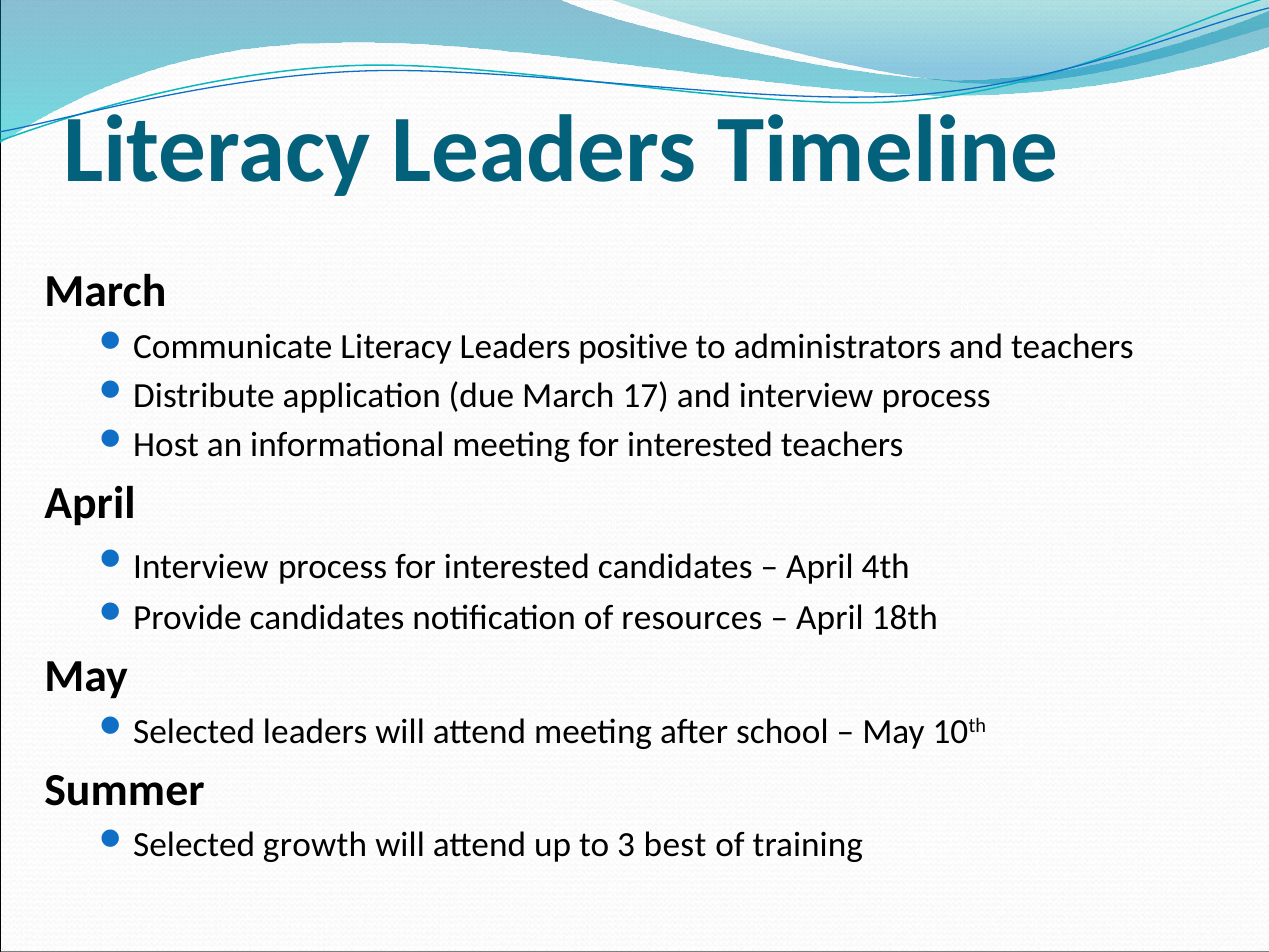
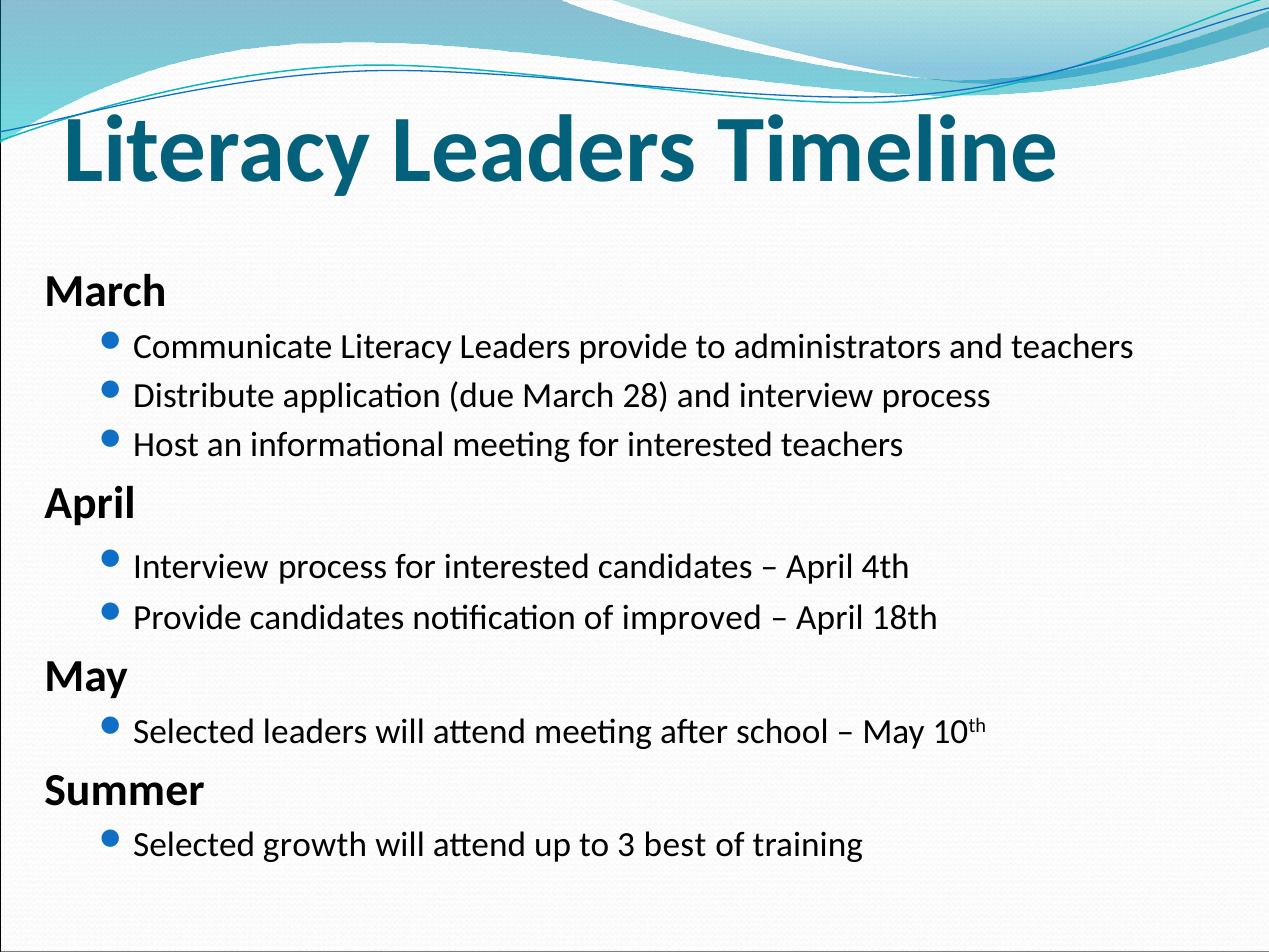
positive: positive -> provide (633, 346)
17: 17 -> 28 (646, 396)
resources: resources -> improved (692, 618)
